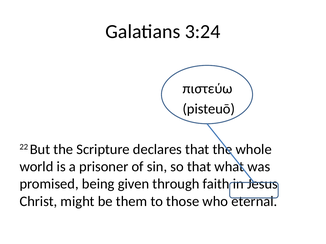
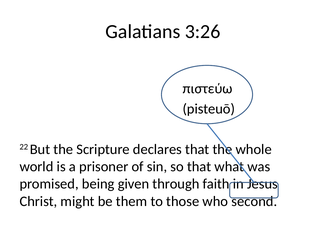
3:24: 3:24 -> 3:26 (203, 32)
eternal: eternal -> second (254, 202)
